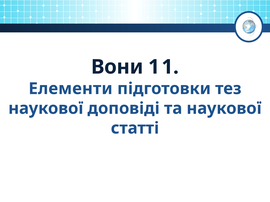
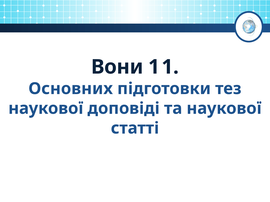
Елементи: Елементи -> Основних (71, 89)
